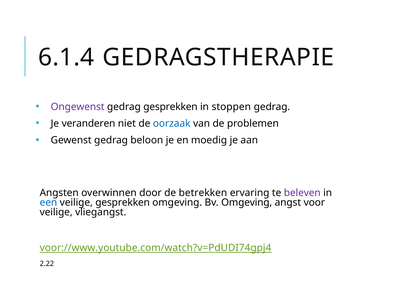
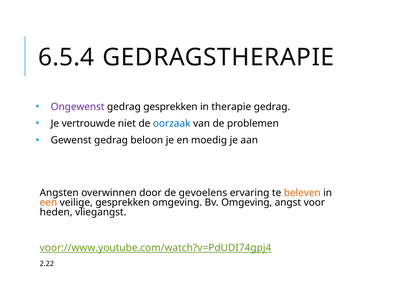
6.1.4: 6.1.4 -> 6.5.4 (66, 58)
stoppen: stoppen -> therapie (231, 107)
veranderen: veranderen -> vertrouwde (89, 123)
betrekken: betrekken -> gevoelens (203, 193)
beleven colour: purple -> orange (302, 193)
een colour: blue -> orange (48, 202)
veilige: veilige -> heden (56, 212)
